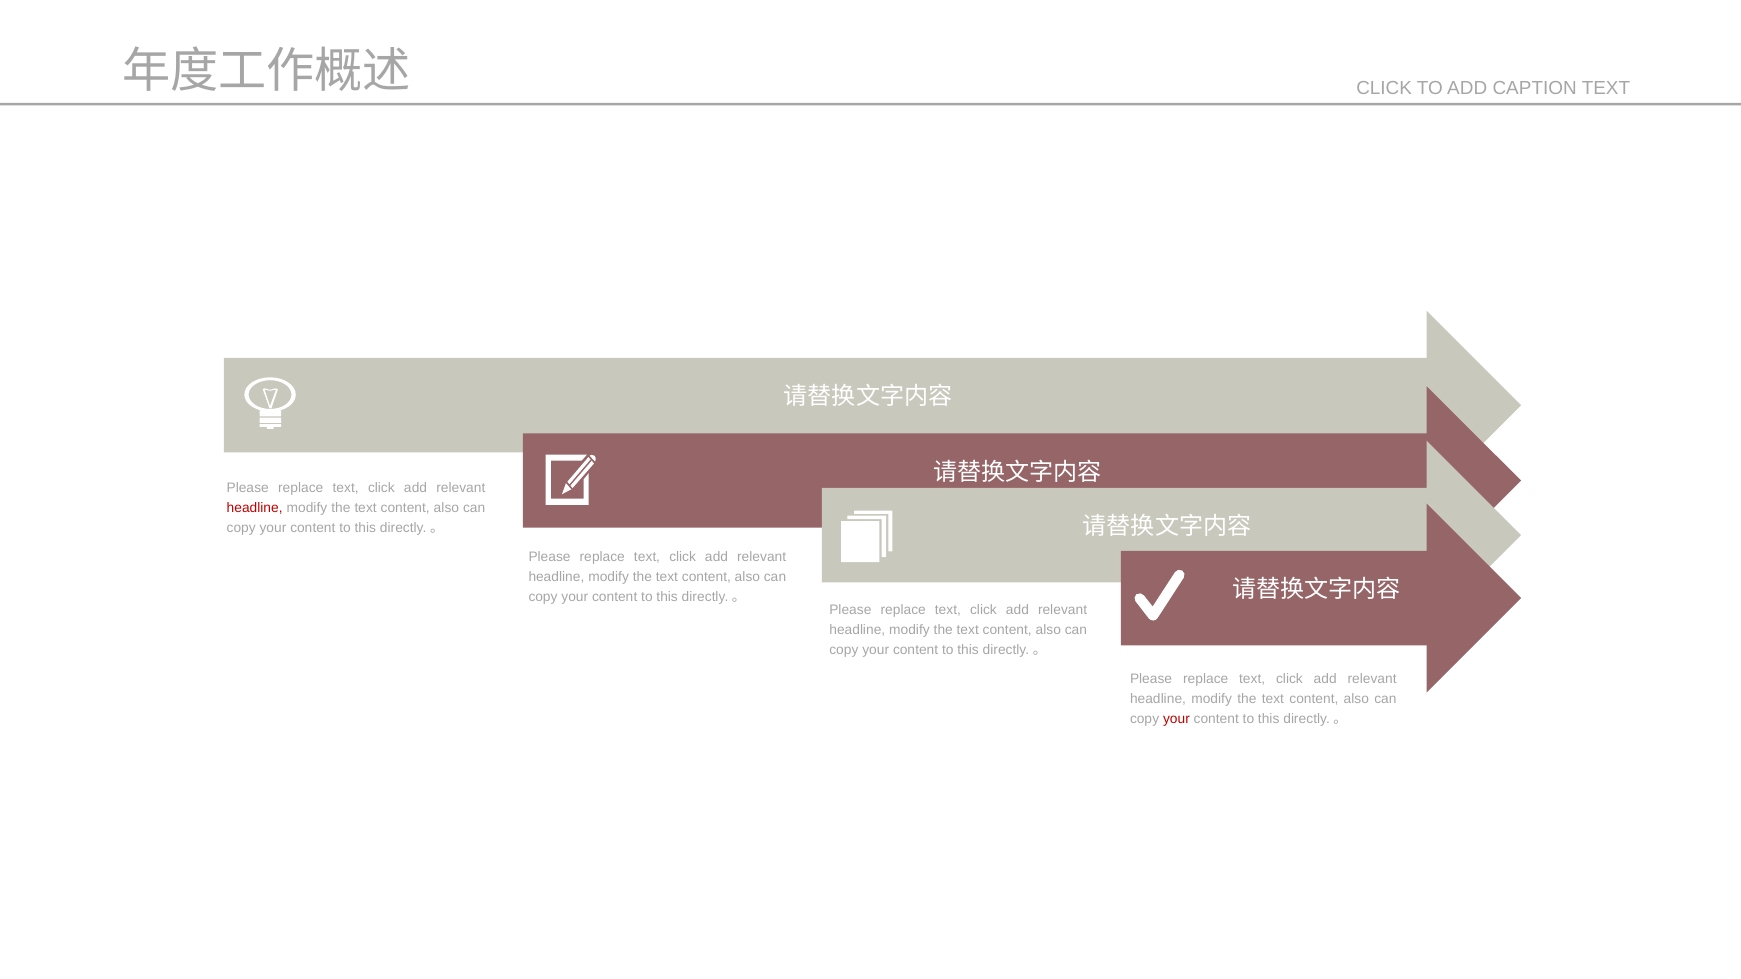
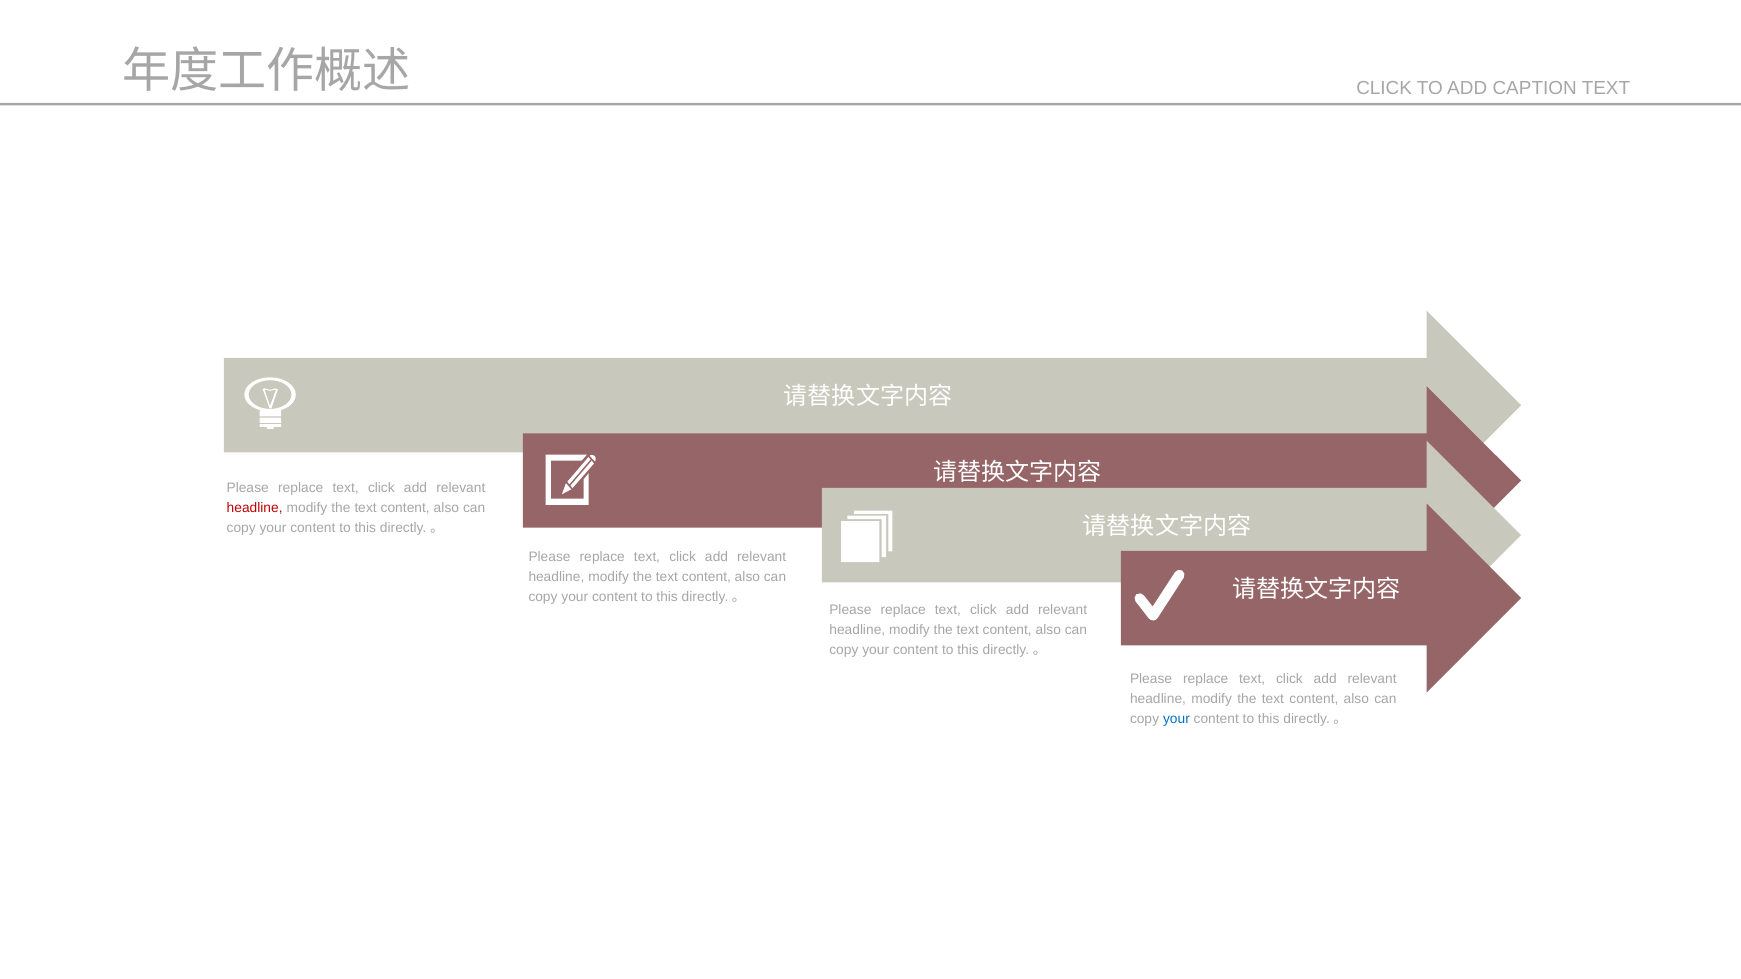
your colour: red -> blue (1176, 719)
